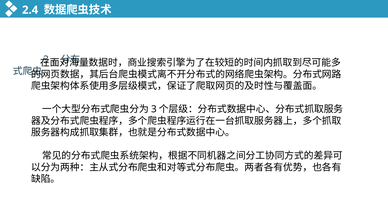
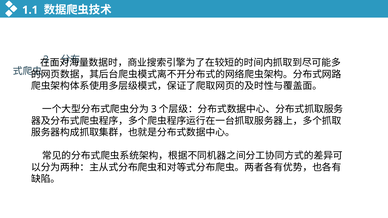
2.4: 2.4 -> 1.1 (30, 10)
